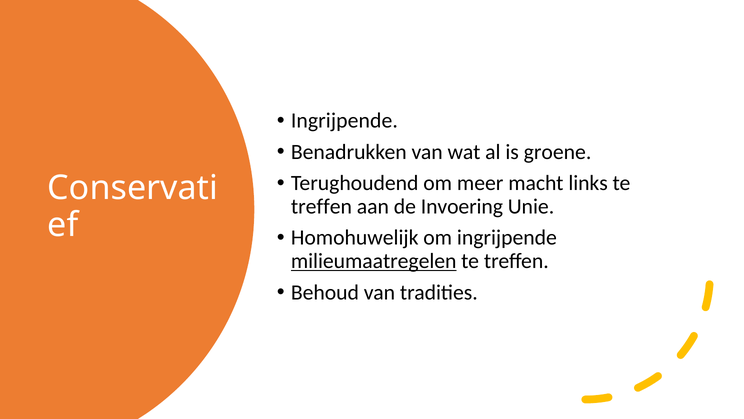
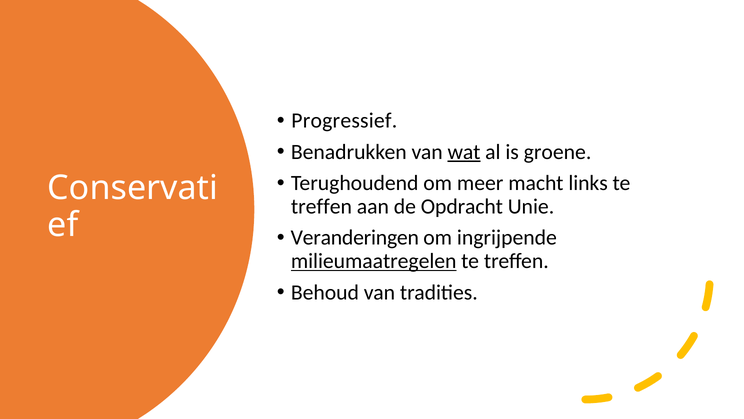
Ingrijpende: Ingrijpende -> Progressief (344, 121)
wat underline: none -> present (464, 152)
Invoering: Invoering -> Opdracht (462, 206)
Homohuwelijk: Homohuwelijk -> Veranderingen (355, 238)
